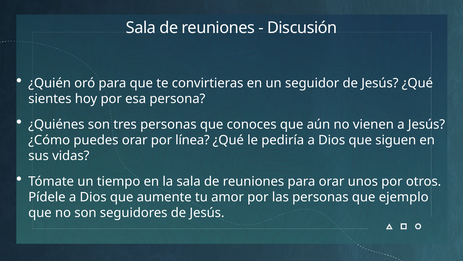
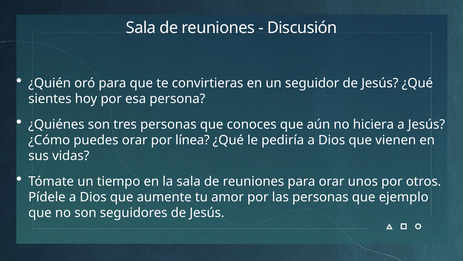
vienen: vienen -> hiciera (373, 124)
siguen: siguen -> vienen (396, 140)
